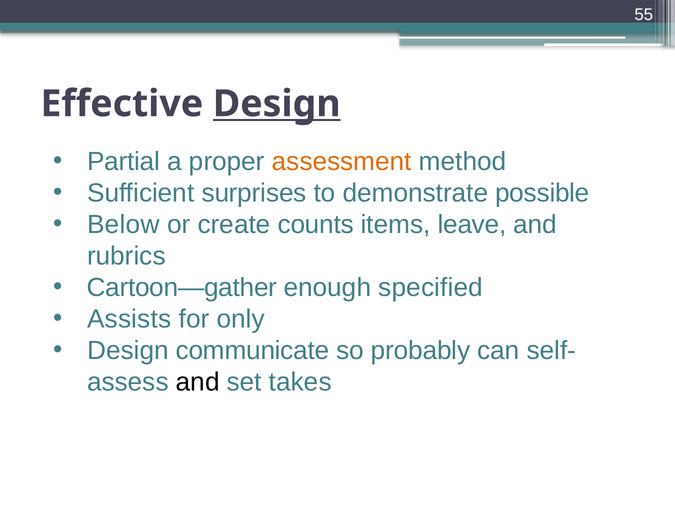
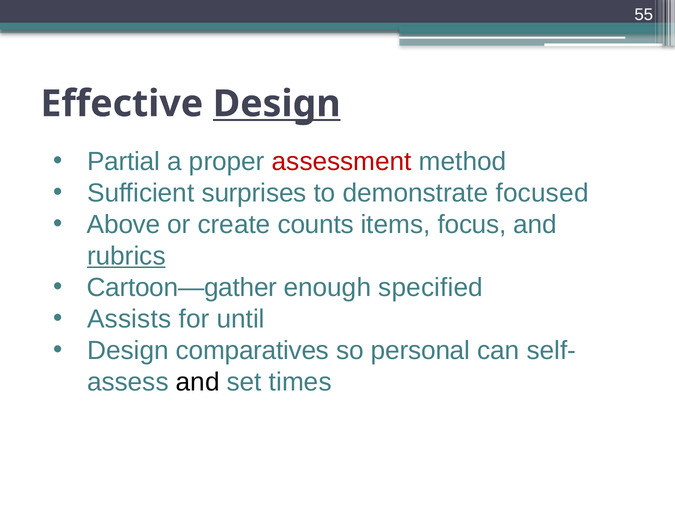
assessment colour: orange -> red (342, 162)
possible: possible -> focused (542, 193)
Below: Below -> Above (124, 225)
leave: leave -> focus (472, 225)
rubrics underline: none -> present (126, 256)
only: only -> until (241, 319)
communicate: communicate -> comparatives (252, 351)
probably: probably -> personal (421, 351)
takes: takes -> times (300, 382)
